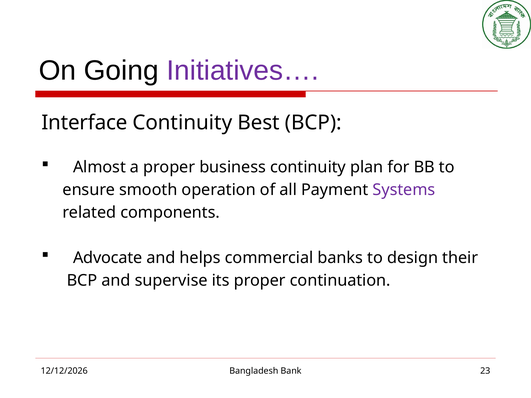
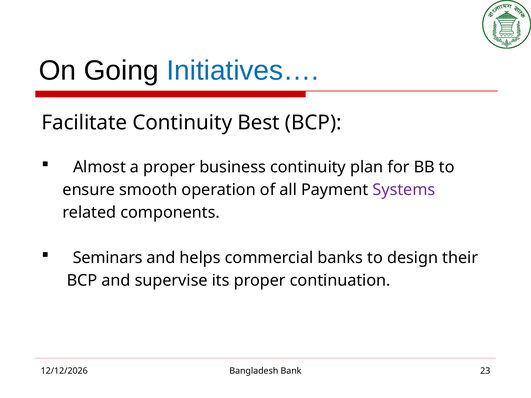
Initiatives… colour: purple -> blue (243, 71)
Interface: Interface -> Facilitate (84, 123)
Advocate: Advocate -> Seminars (108, 258)
